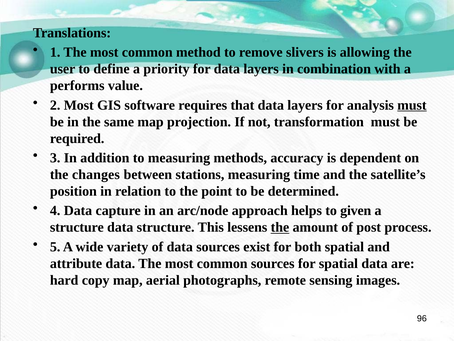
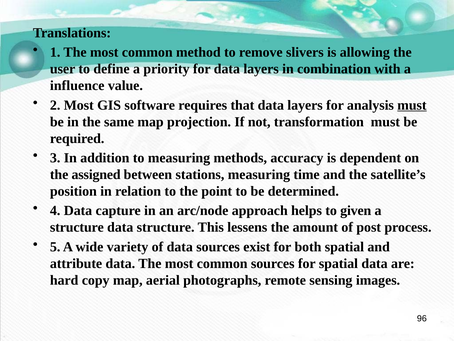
performs: performs -> influence (77, 86)
changes: changes -> assigned (96, 174)
the underline: present -> none (280, 227)
